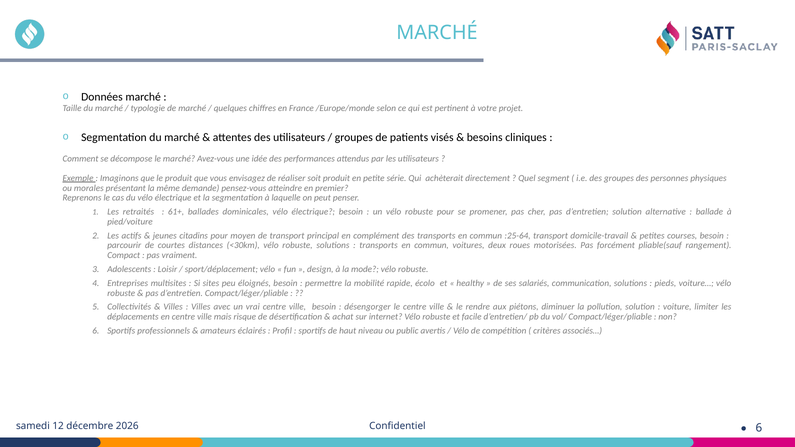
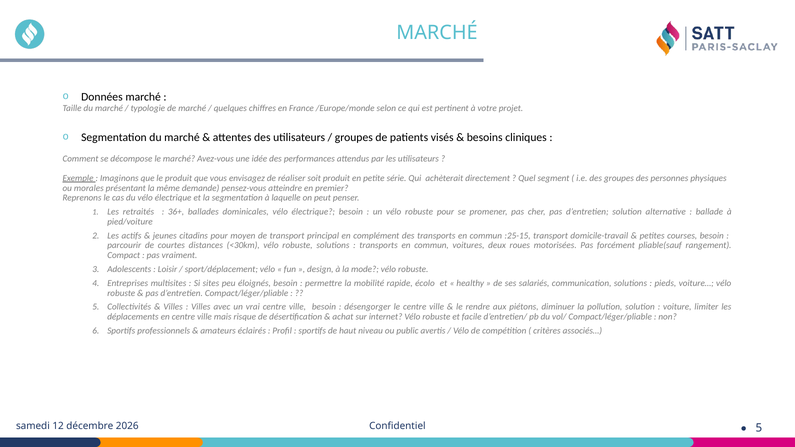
61+: 61+ -> 36+ (176, 212)
:25-64: :25-64 -> :25-15 (518, 236)
6: 6 -> 5 (759, 428)
